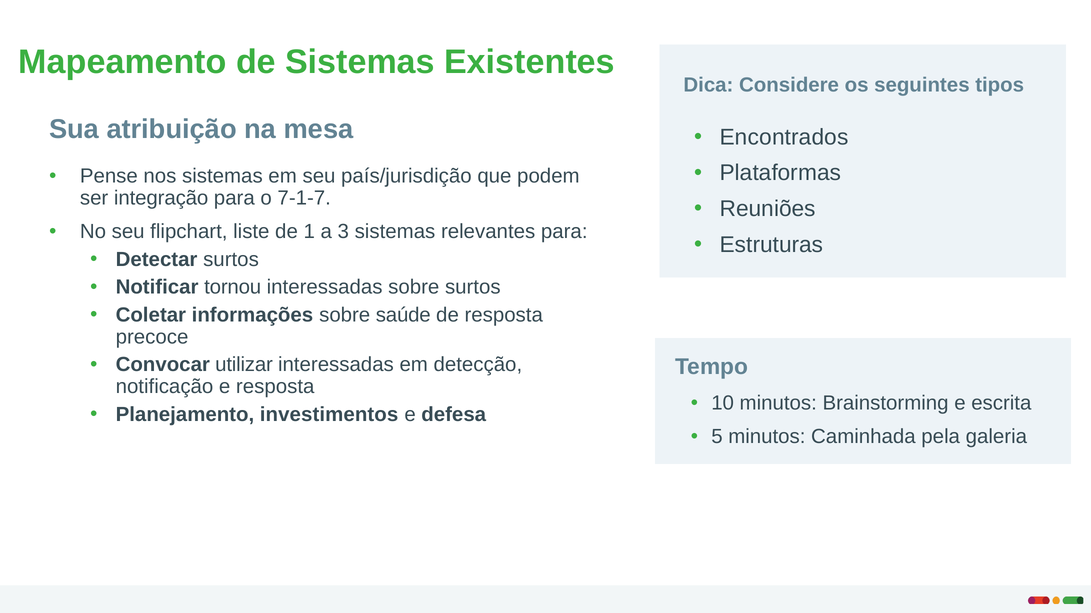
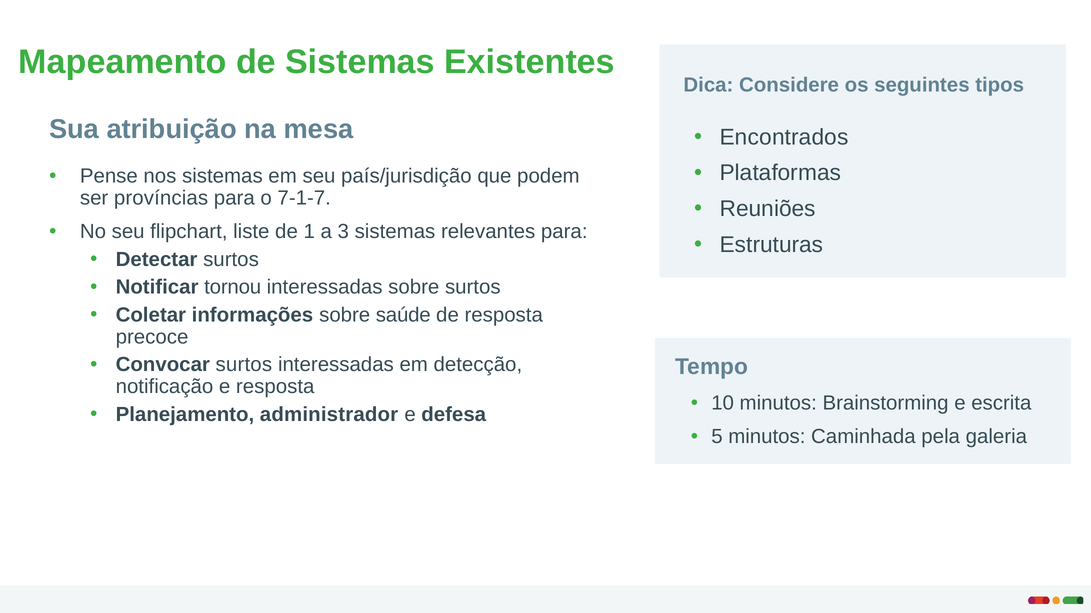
integração: integração -> províncias (161, 198)
Convocar utilizar: utilizar -> surtos (244, 365)
investimentos: investimentos -> administrador (329, 415)
